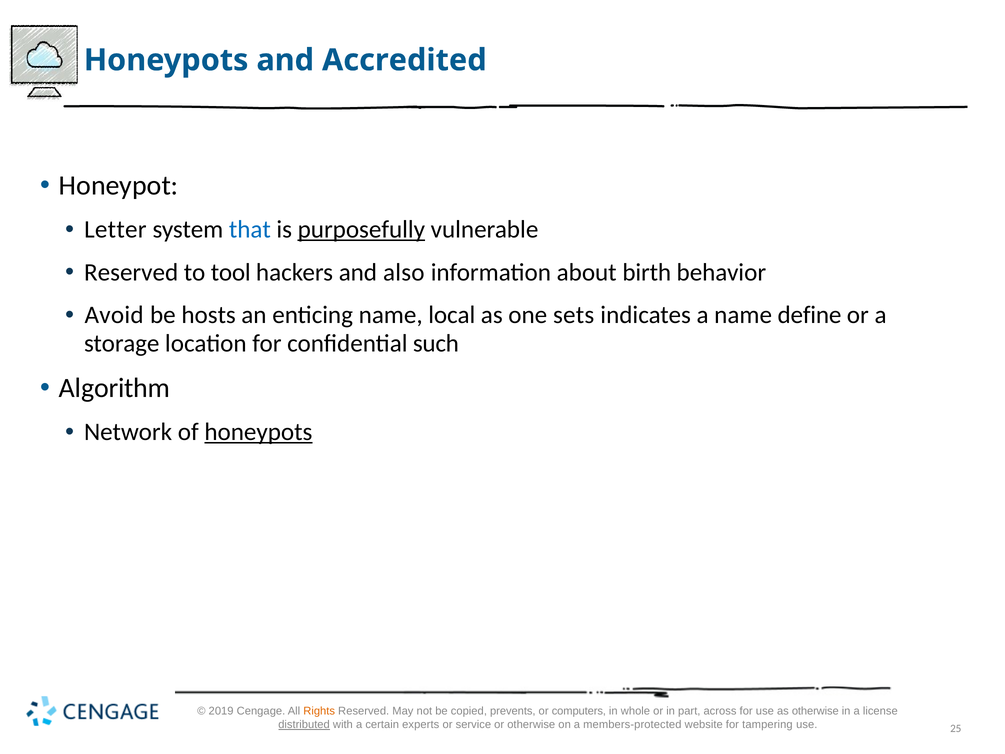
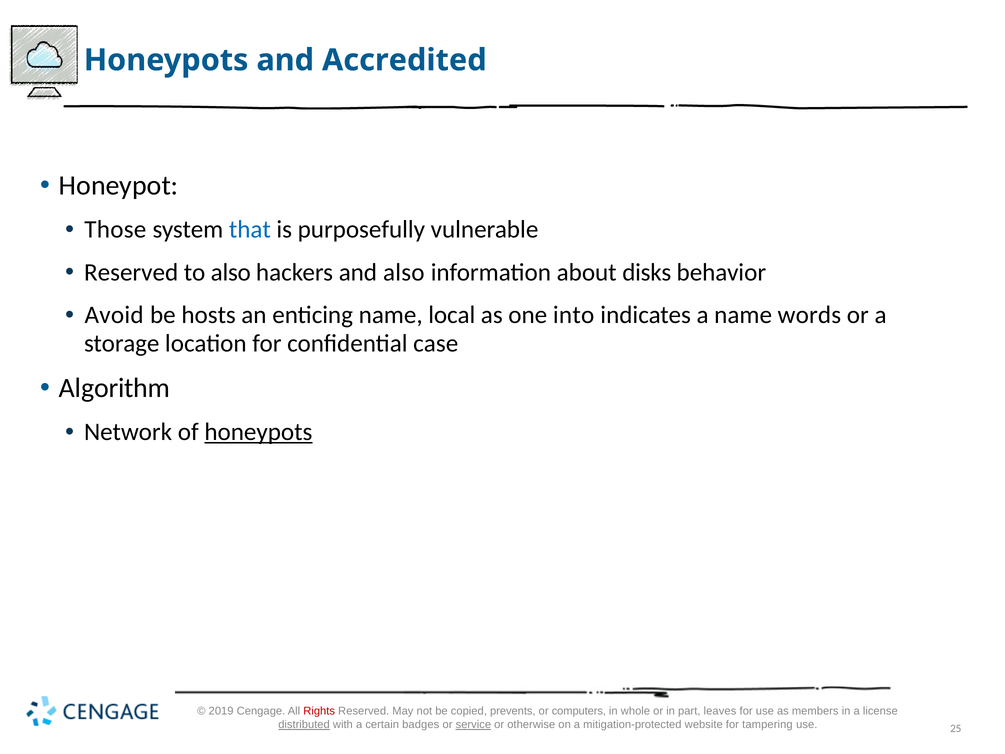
Letter: Letter -> Those (115, 230)
purposefully underline: present -> none (361, 230)
to tool: tool -> also (231, 272)
birth: birth -> disks (647, 272)
sets: sets -> into (574, 315)
define: define -> words (809, 315)
such: such -> case (436, 343)
Rights colour: orange -> red (319, 711)
across: across -> leaves (720, 711)
as otherwise: otherwise -> members (815, 711)
experts: experts -> badges (421, 724)
service underline: none -> present (473, 724)
members-protected: members-protected -> mitigation-protected (632, 724)
